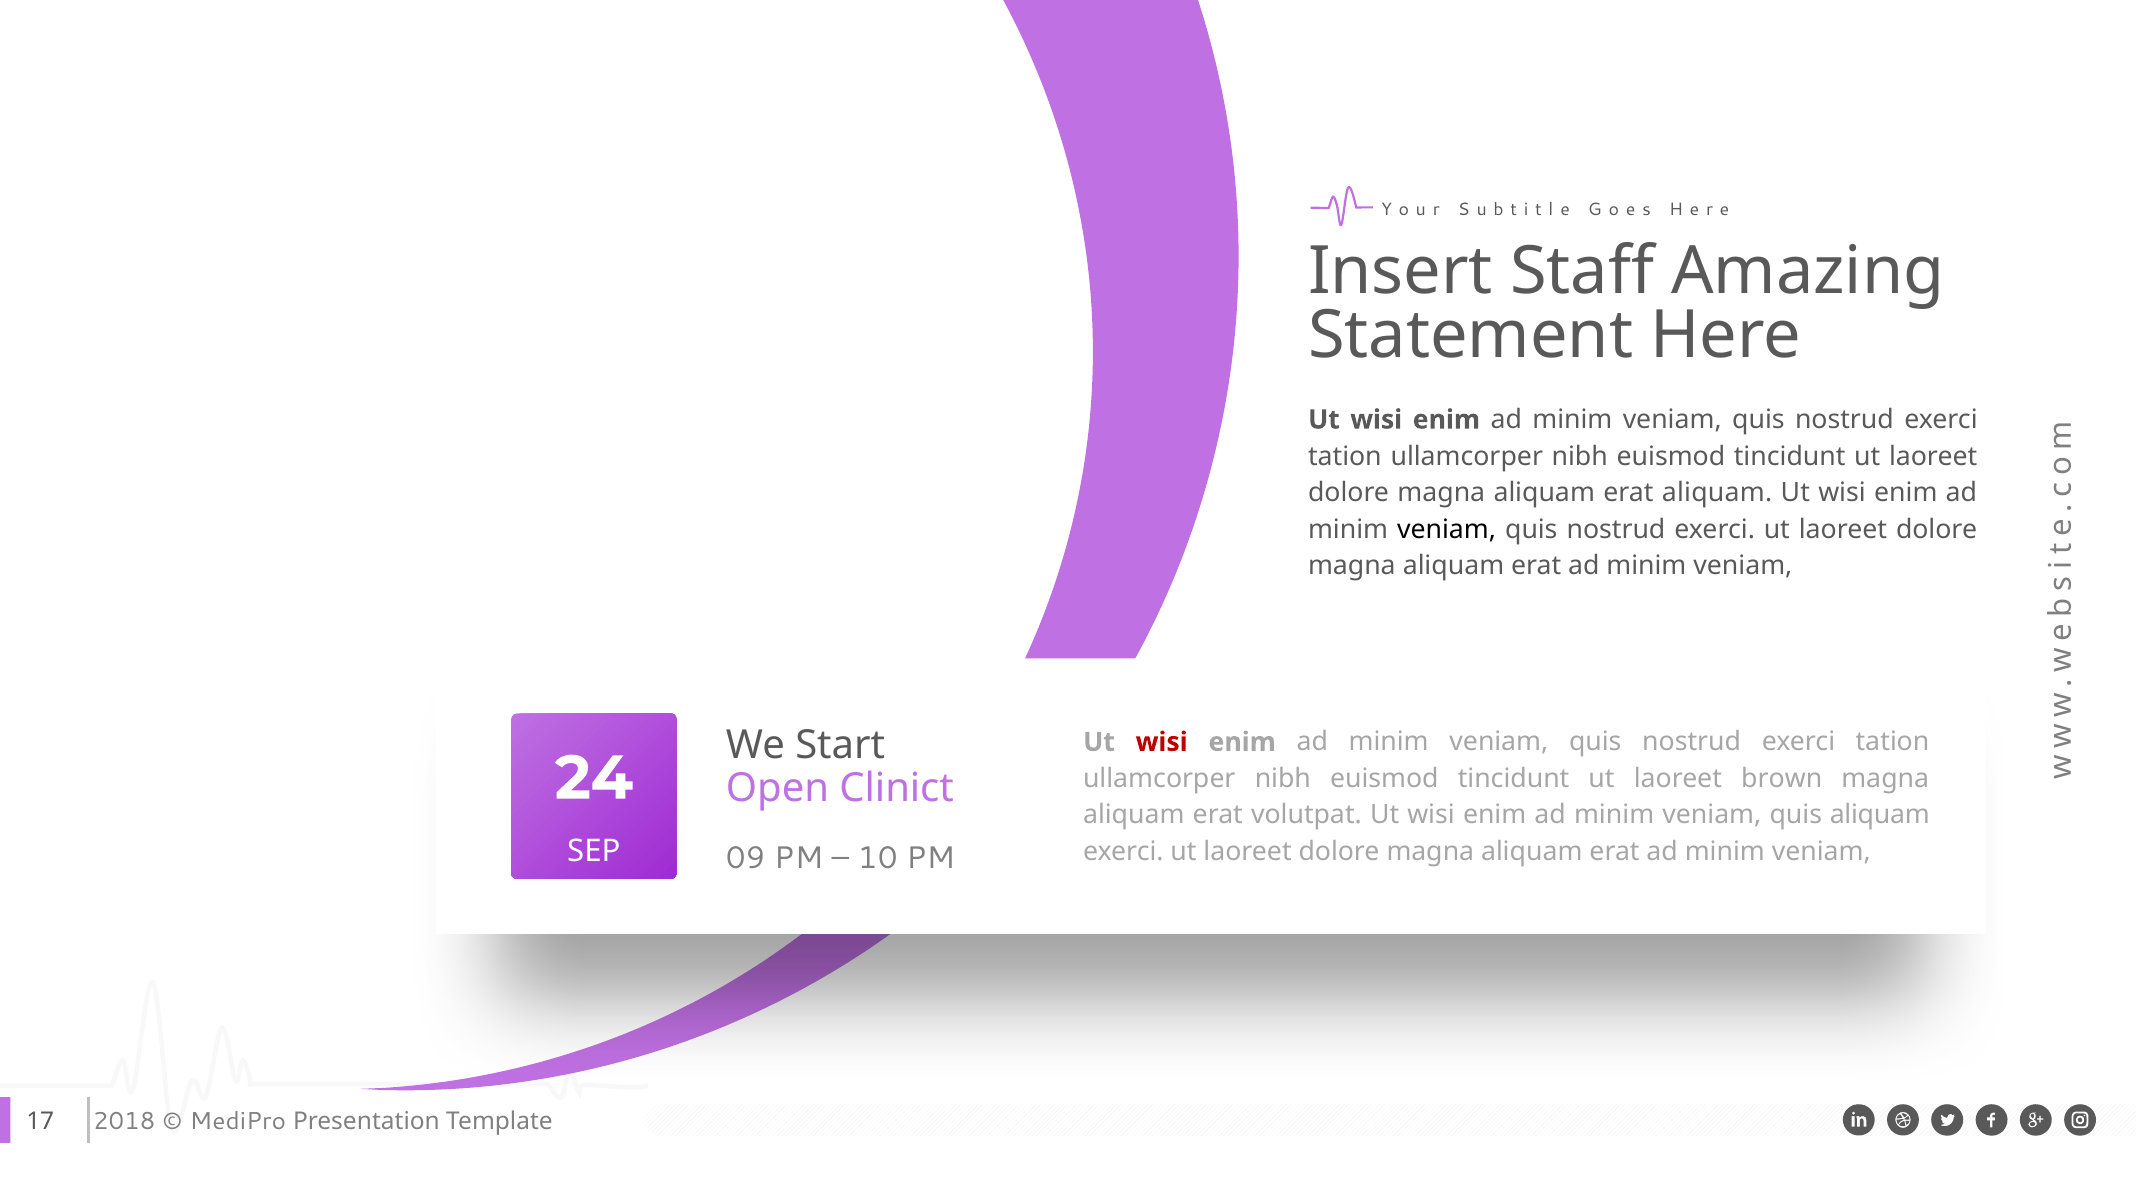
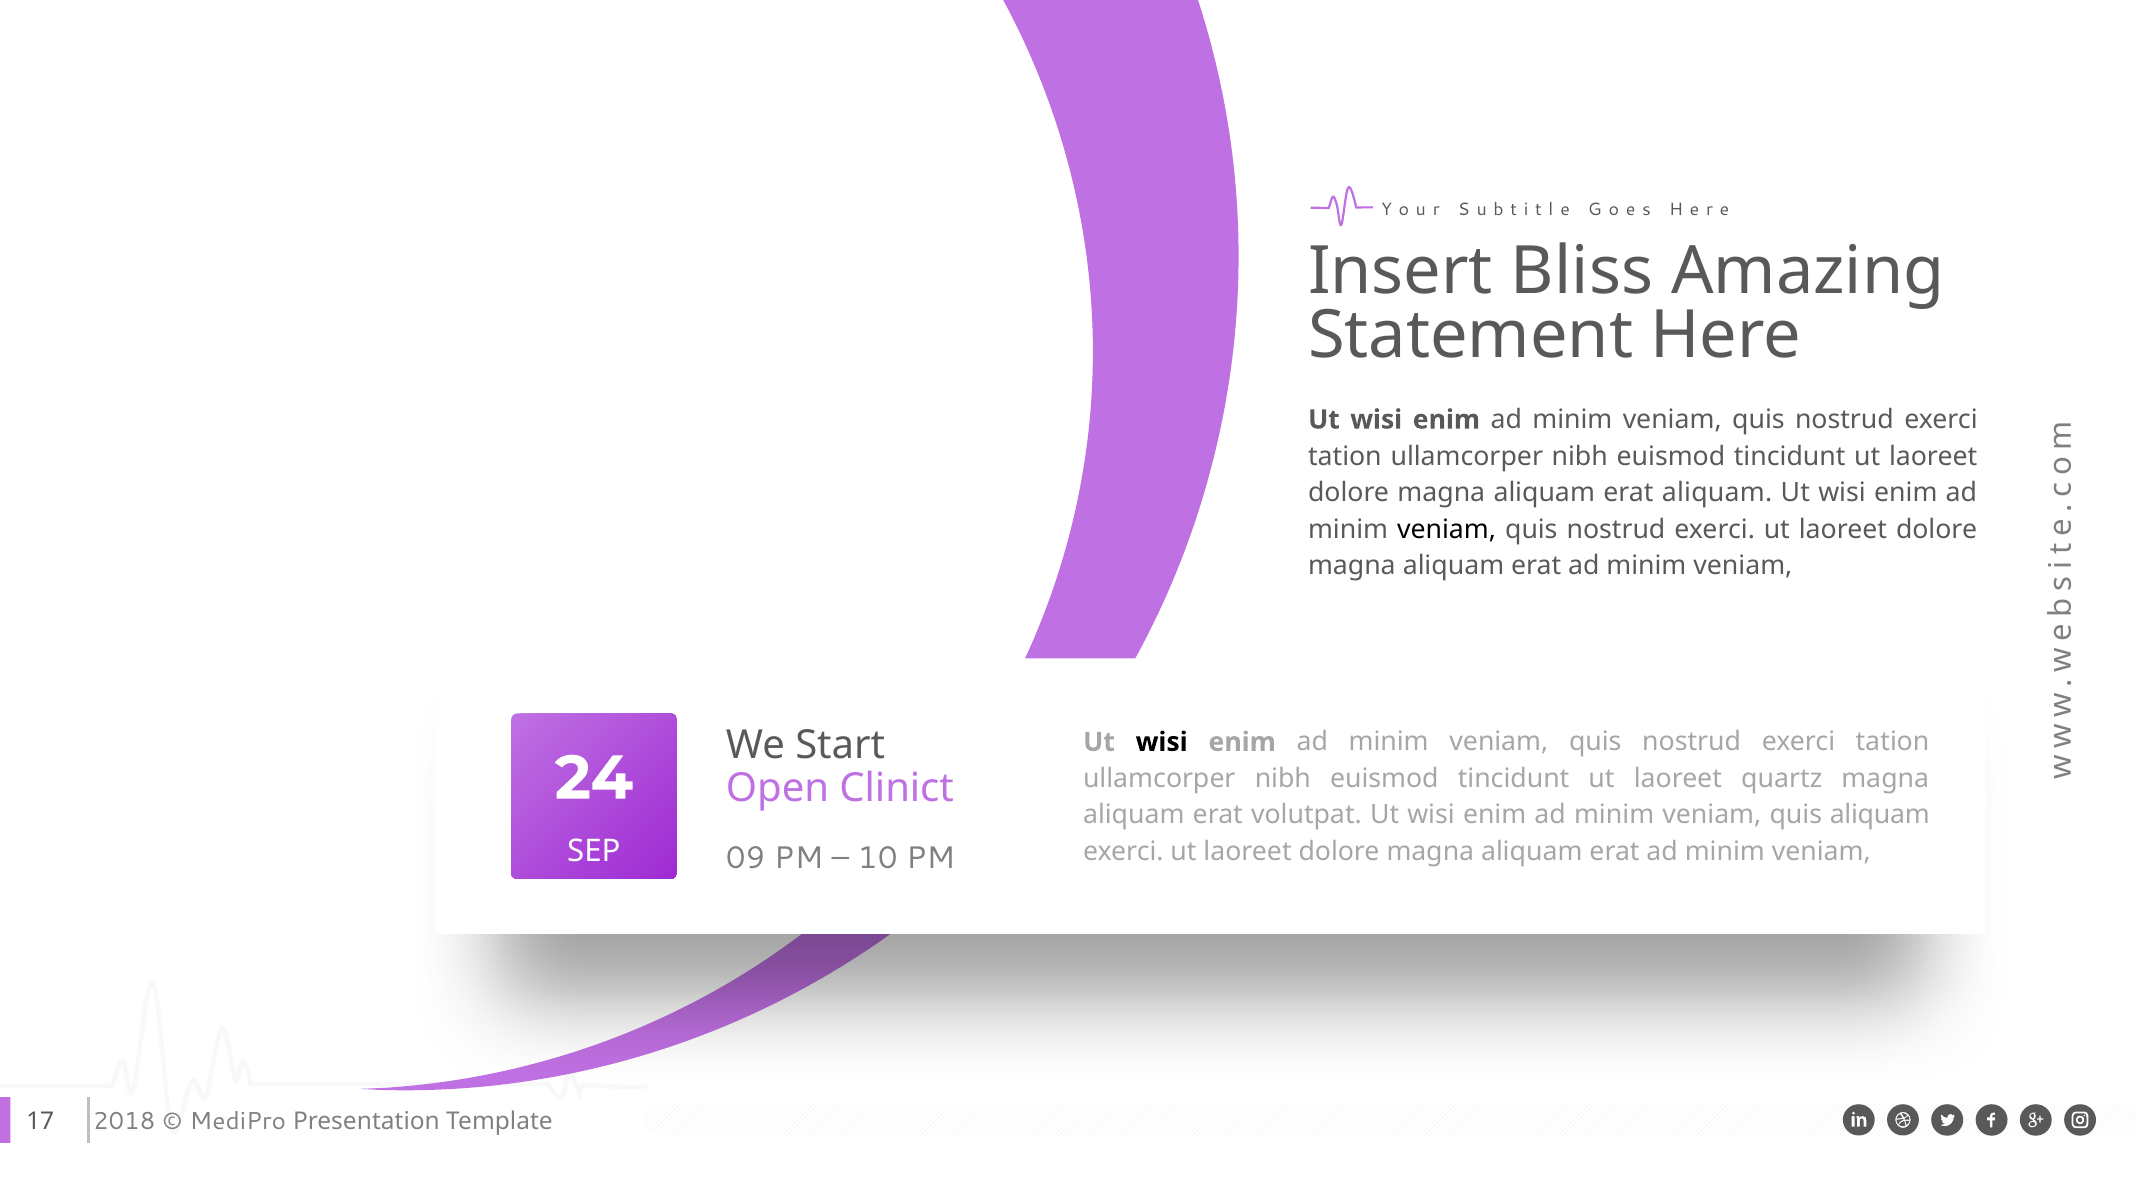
Staff: Staff -> Bliss (1582, 272)
wisi colour: red -> black (1162, 742)
brown: brown -> quartz (1782, 779)
